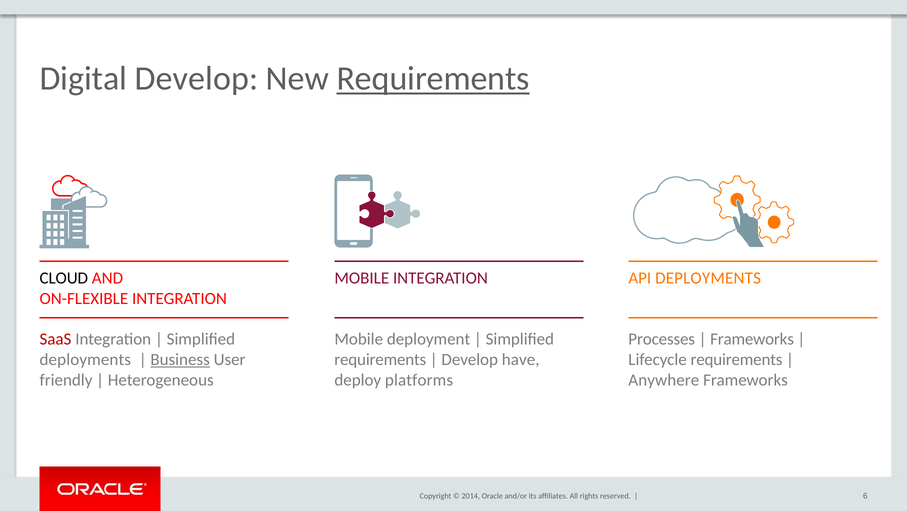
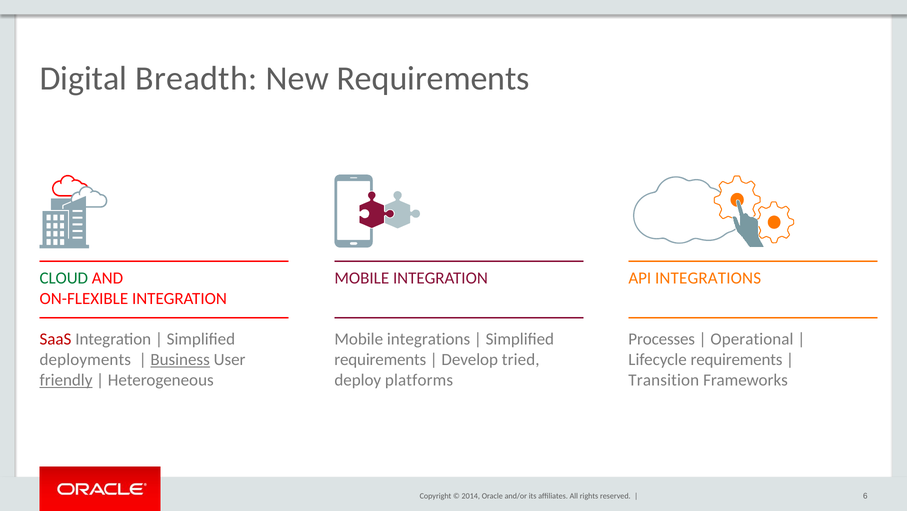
Digital Develop: Develop -> Breadth (196, 79)
Requirements underline: present -> none (433, 79)
CLOUD colour: black -> green (64, 278)
API DEPLOYMENTS: DEPLOYMENTS -> INTEGRATIONS (708, 278)
Mobile deployment: deployment -> integrations (429, 339)
Frameworks: Frameworks -> Operational (752, 339)
have: have -> tried (521, 359)
friendly underline: none -> present (66, 380)
Anywhere: Anywhere -> Transition (664, 380)
